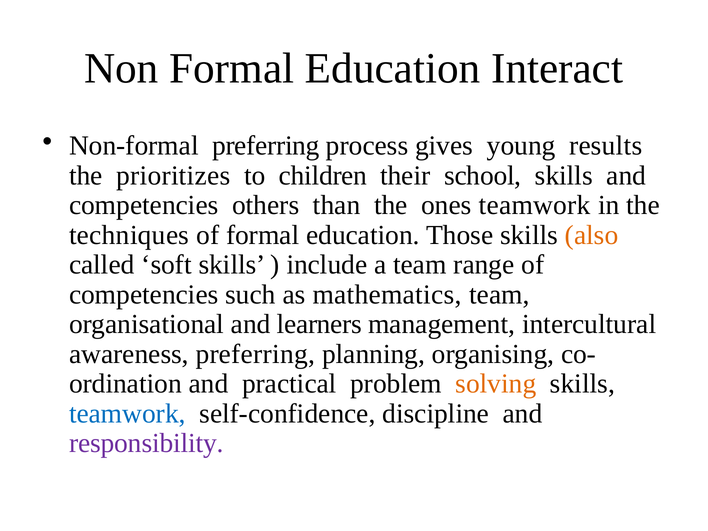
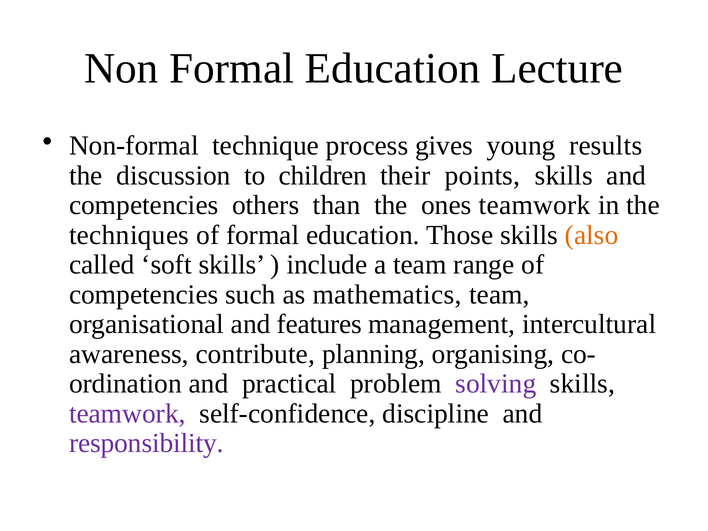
Interact: Interact -> Lecture (557, 69)
Non-formal preferring: preferring -> technique (266, 146)
prioritizes: prioritizes -> discussion (173, 176)
school: school -> points (482, 176)
learners: learners -> features (319, 324)
awareness preferring: preferring -> contribute (255, 354)
solving colour: orange -> purple (496, 384)
teamwork colour: blue -> purple (127, 414)
